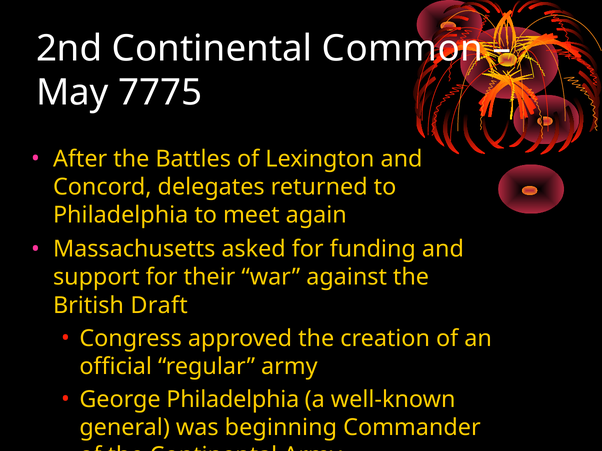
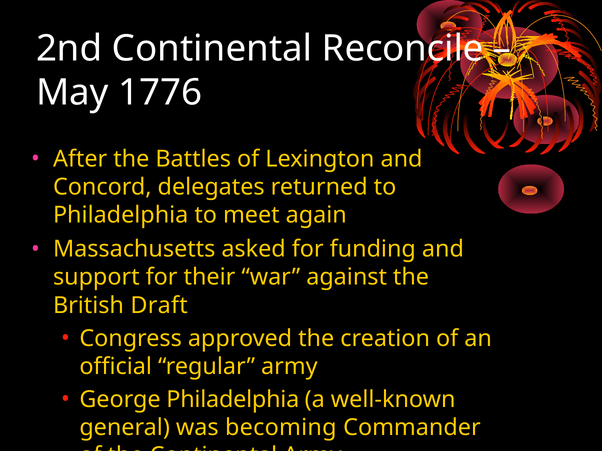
Common: Common -> Reconcile (403, 48)
7775: 7775 -> 1776 (160, 93)
beginning: beginning -> becoming (281, 428)
